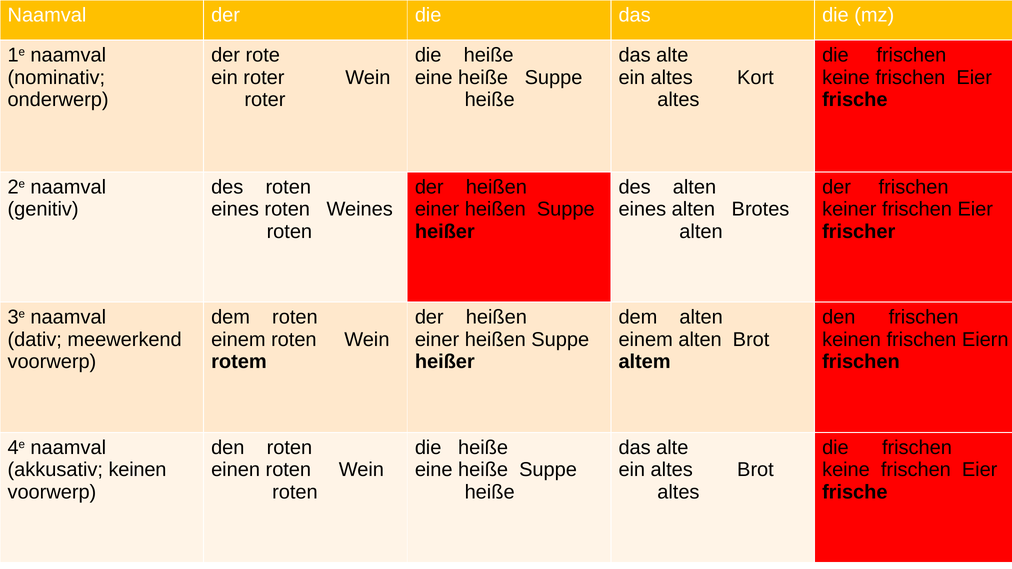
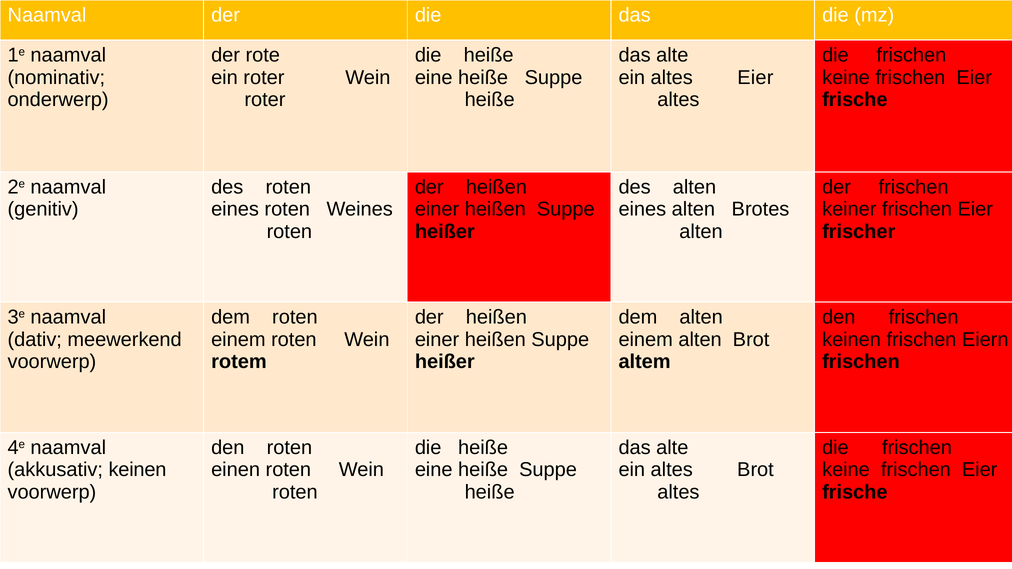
altes Kort: Kort -> Eier (755, 78)
